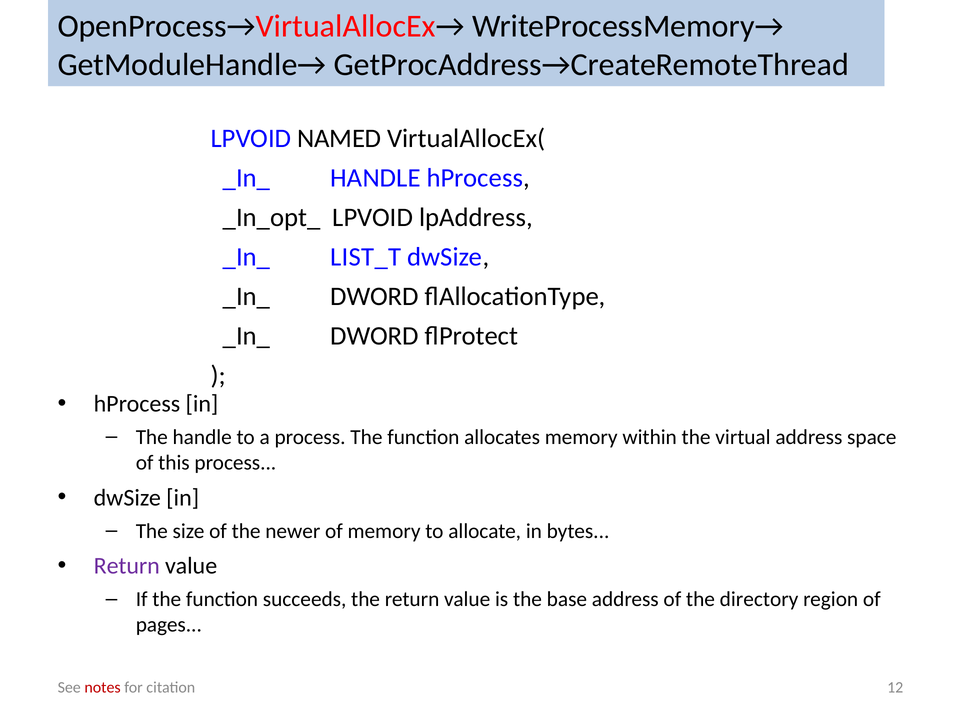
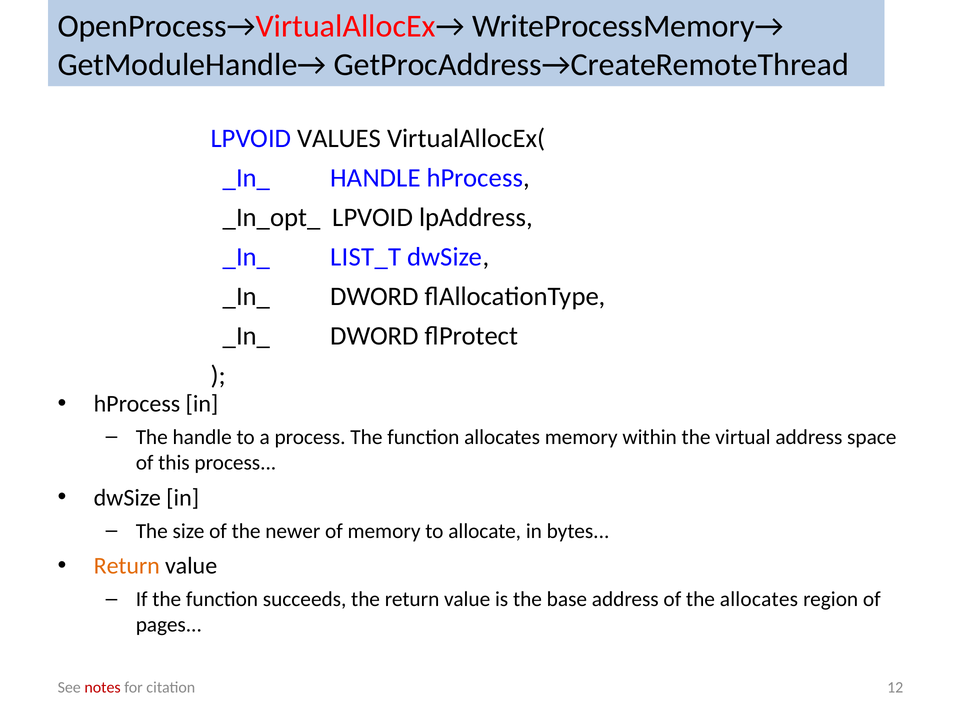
NAMED: NAMED -> VALUES (339, 139)
Return colour: purple -> orange (127, 567)
the directory: directory -> allocates (759, 600)
